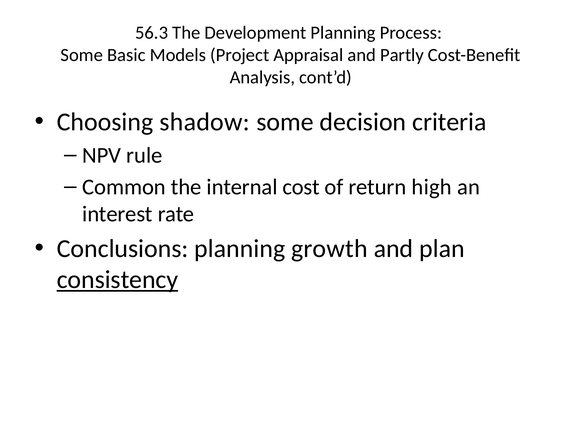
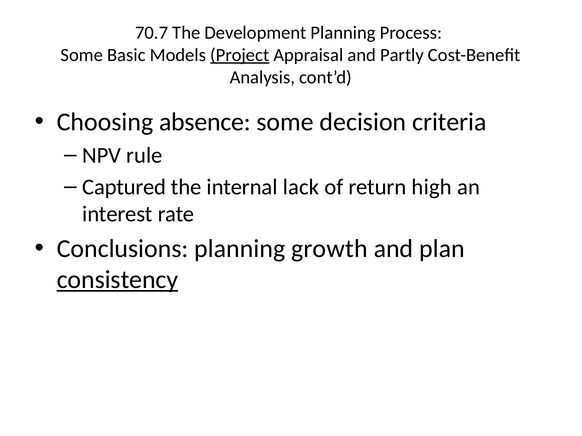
56.3: 56.3 -> 70.7 (152, 33)
Project underline: none -> present (240, 55)
shadow: shadow -> absence (205, 122)
Common: Common -> Captured (124, 187)
cost: cost -> lack (301, 187)
